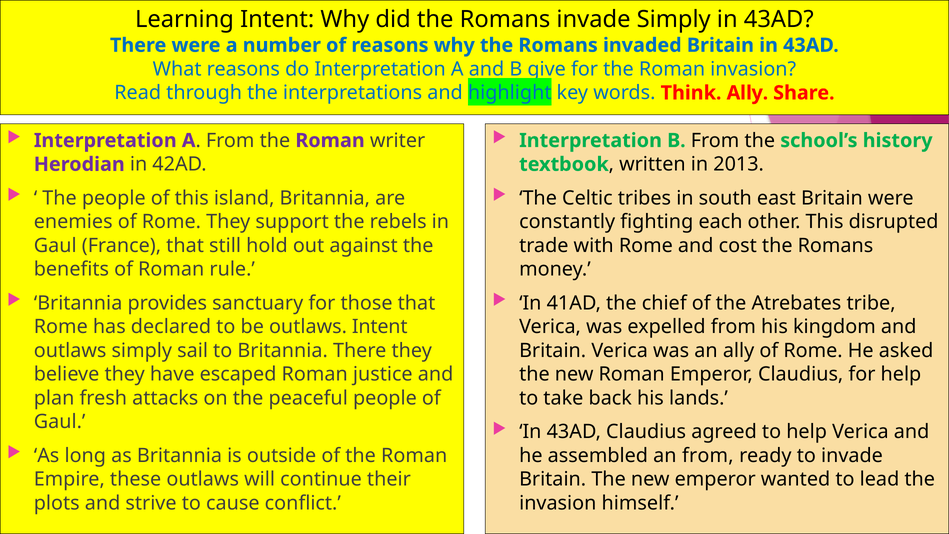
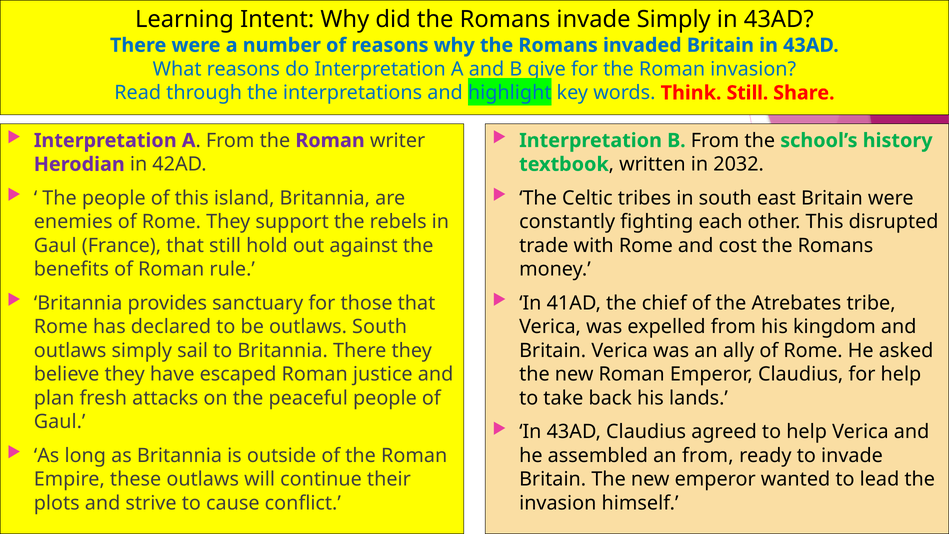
Think Ally: Ally -> Still (747, 93)
2013: 2013 -> 2032 (739, 164)
outlaws Intent: Intent -> South (380, 327)
